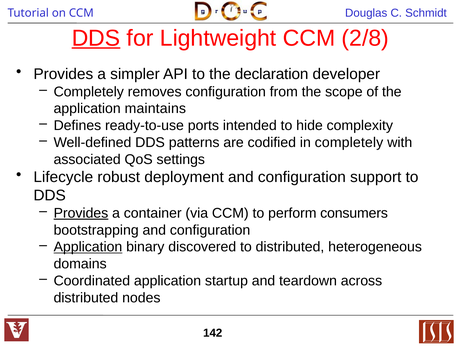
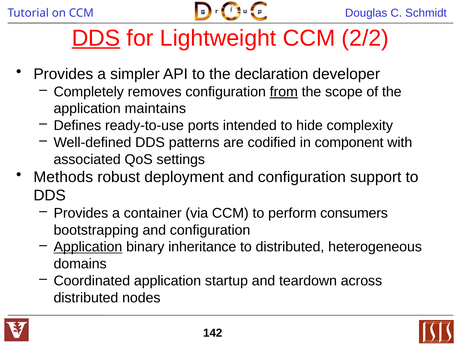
2/8: 2/8 -> 2/2 (365, 38)
from underline: none -> present (284, 92)
in completely: completely -> component (349, 142)
Lifecycle: Lifecycle -> Methods (63, 177)
Provides underline: present -> none (81, 213)
discovered: discovered -> inheritance (202, 247)
